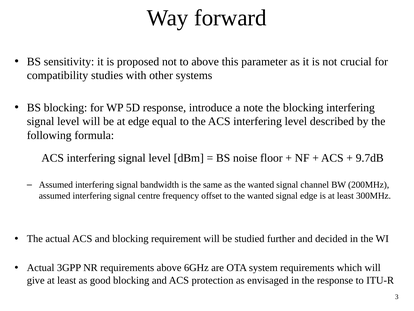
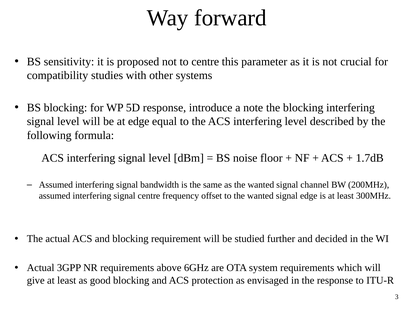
to above: above -> centre (205, 62)
9.7dB: 9.7dB -> 1.7dB (370, 158)
